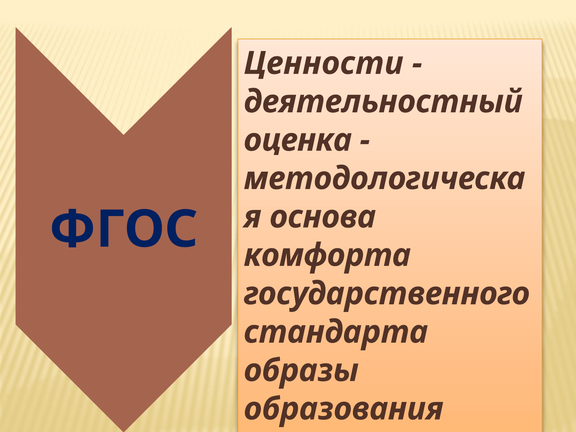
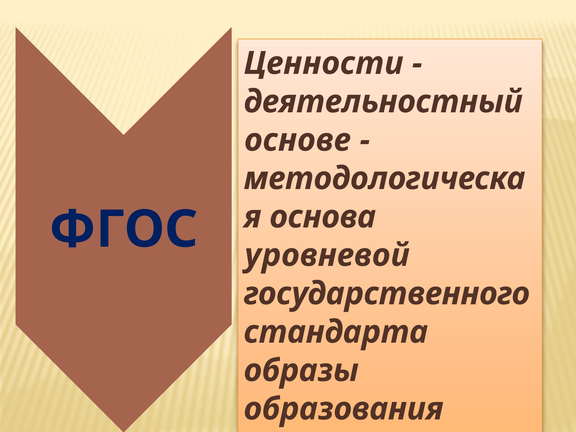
оценка: оценка -> основе (297, 140)
комфорта: комфорта -> уровневой (327, 255)
